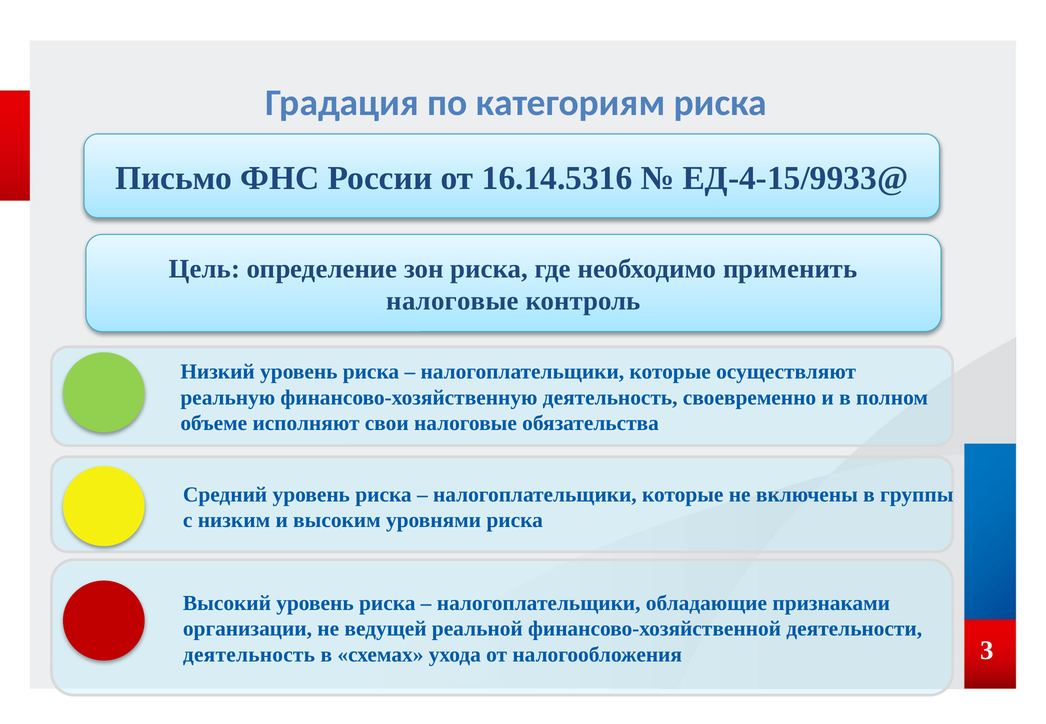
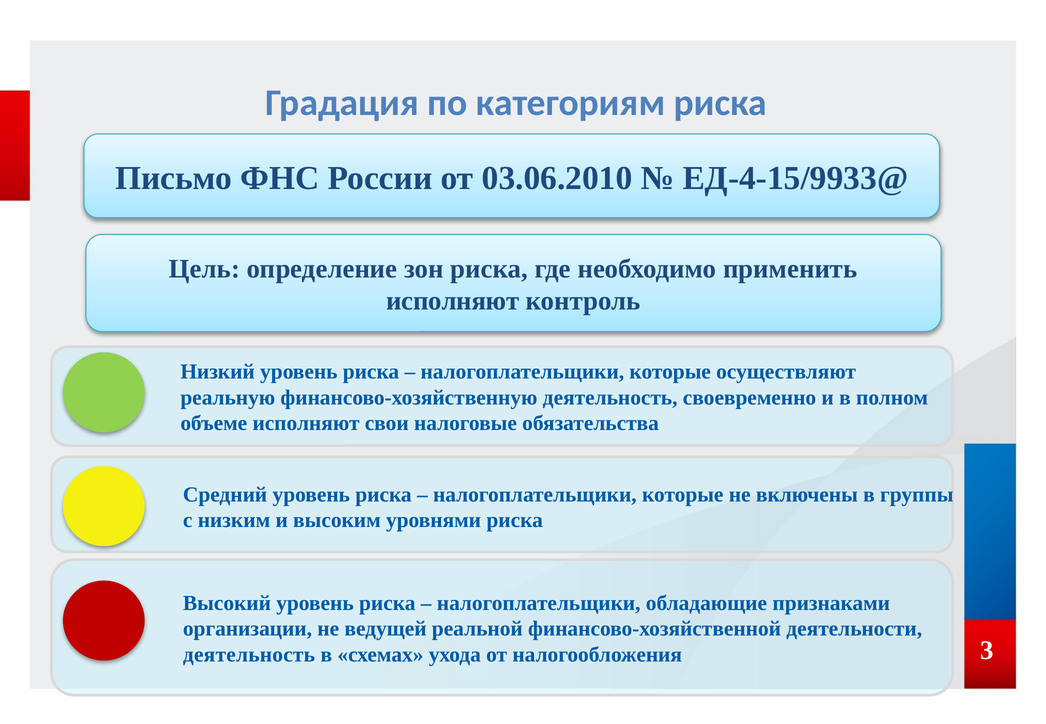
16.14.5316: 16.14.5316 -> 03.06.2010 (557, 178)
налоговые: налоговые -> исполняют (453, 301)
